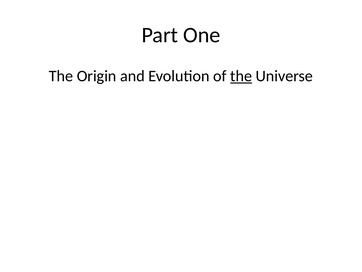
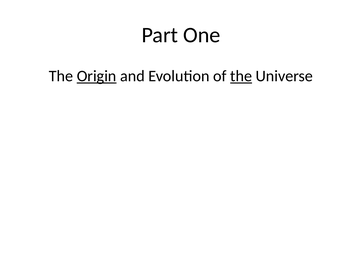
Origin underline: none -> present (97, 76)
